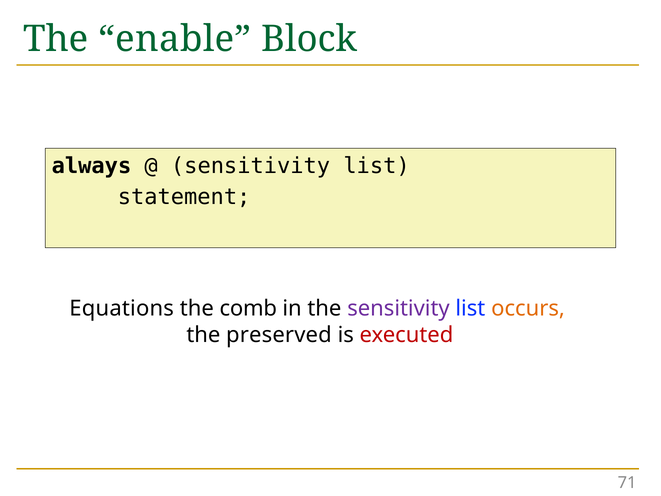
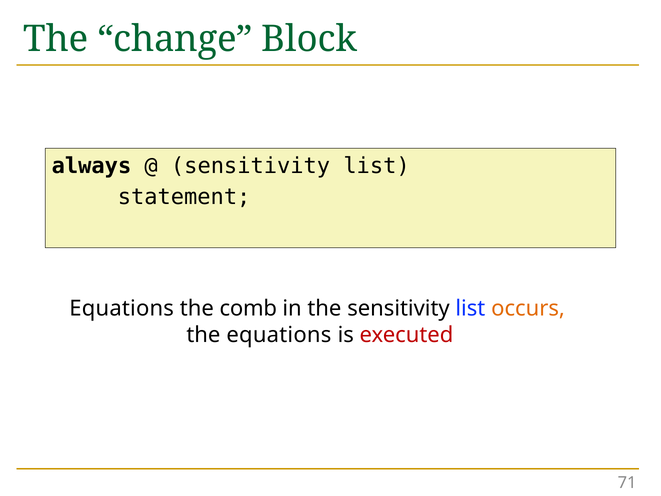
enable: enable -> change (175, 39)
sensitivity colour: purple -> black (398, 308)
the preserved: preserved -> equations (279, 335)
